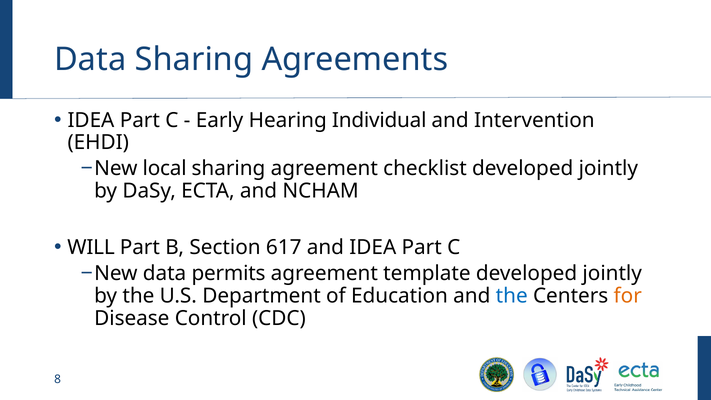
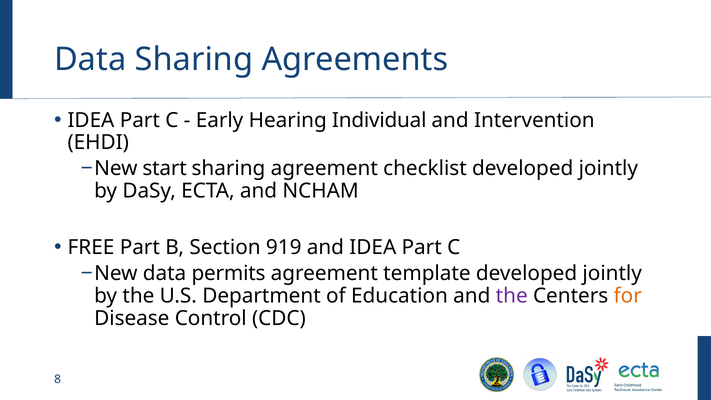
local: local -> start (165, 169)
WILL: WILL -> FREE (91, 247)
617: 617 -> 919 (284, 247)
the colour: blue -> purple (512, 296)
